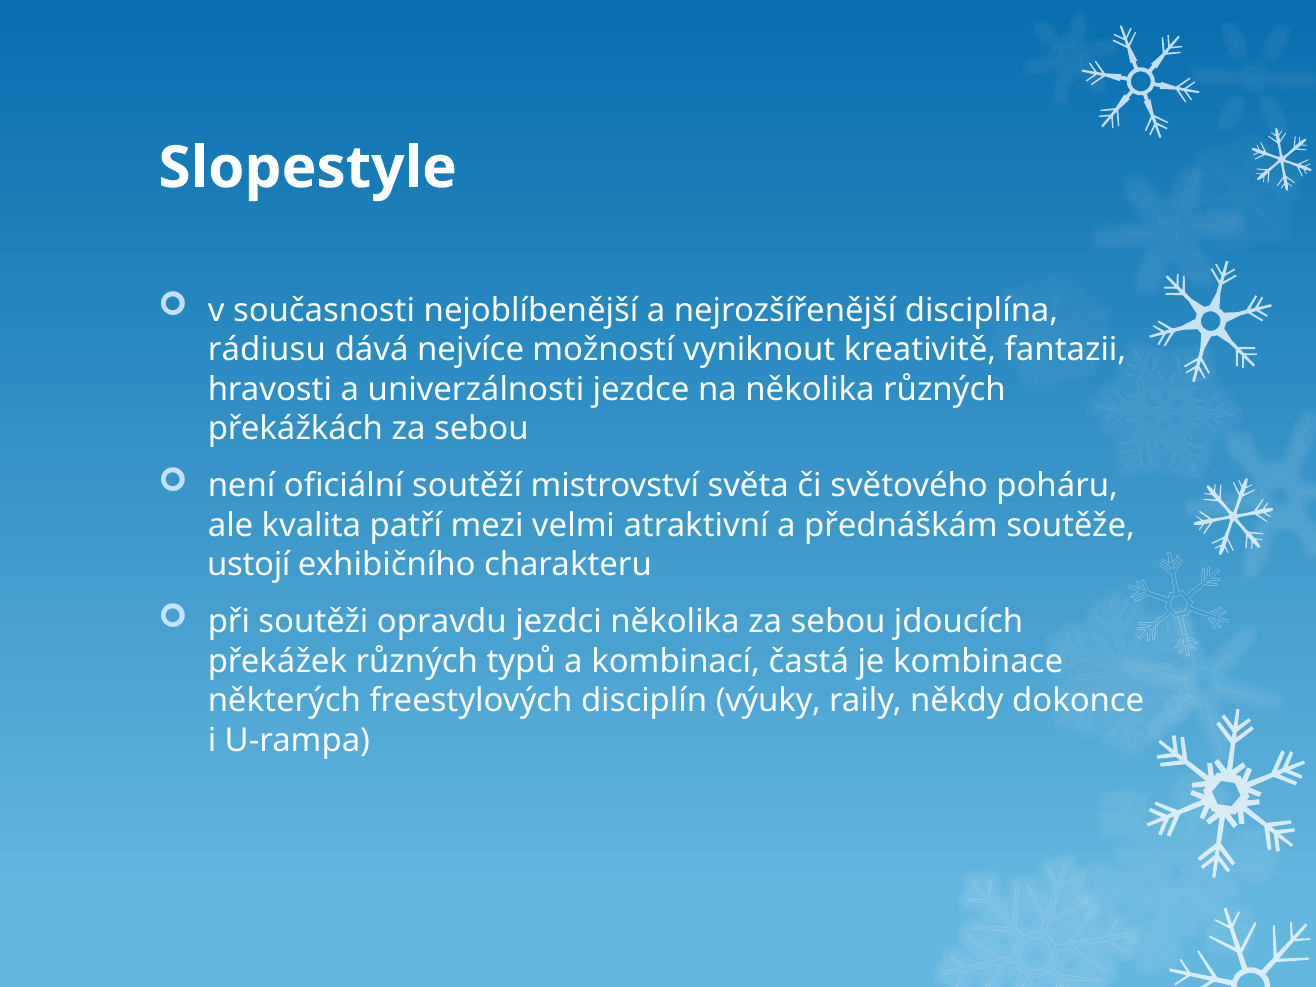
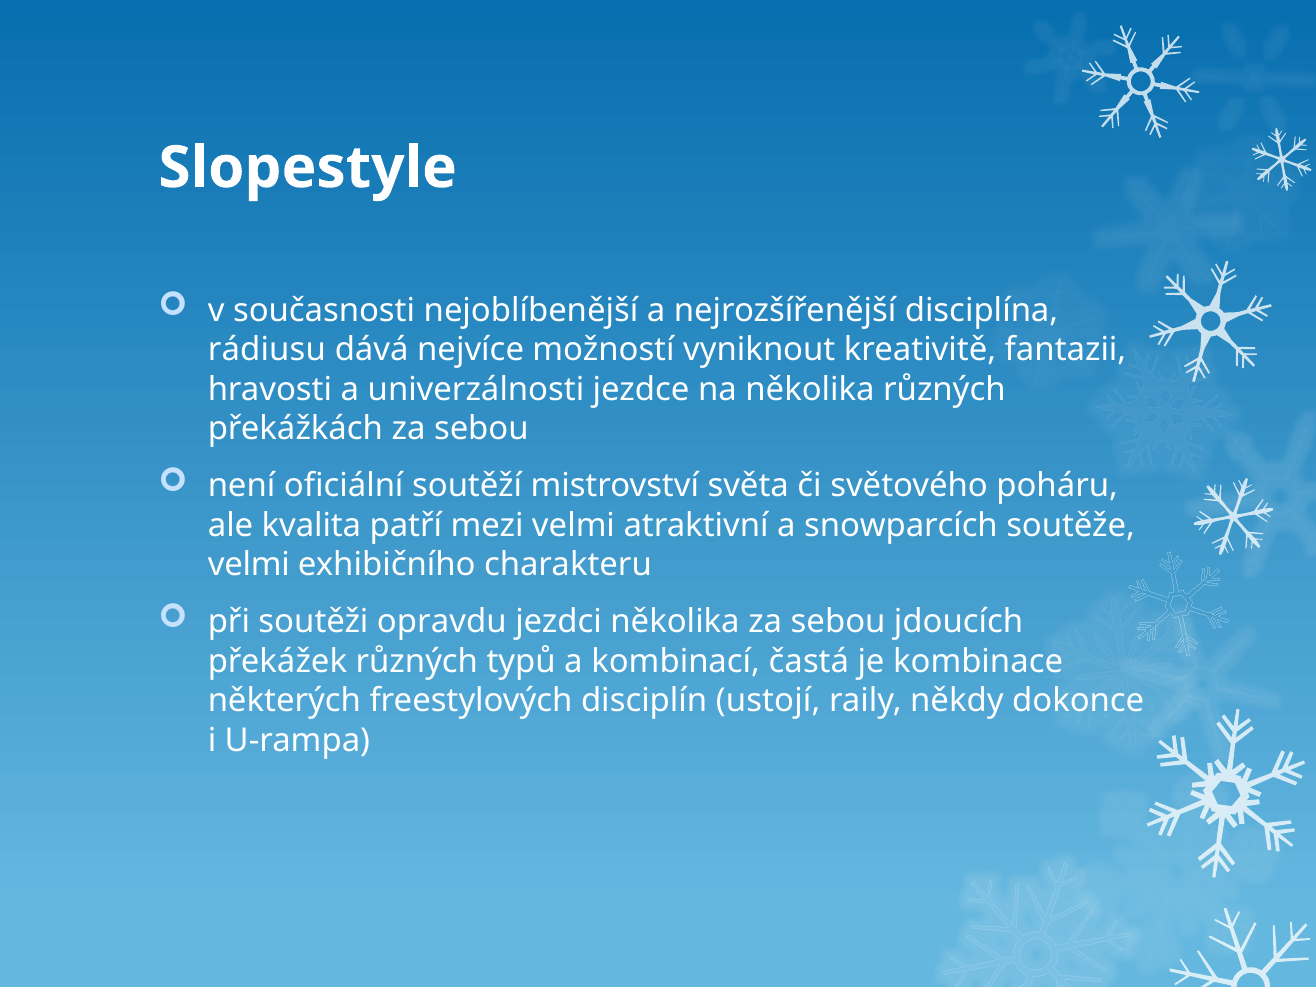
přednáškám: přednáškám -> snowparcích (901, 525)
ustojí: ustojí -> velmi (249, 565)
výuky: výuky -> ustojí (768, 701)
